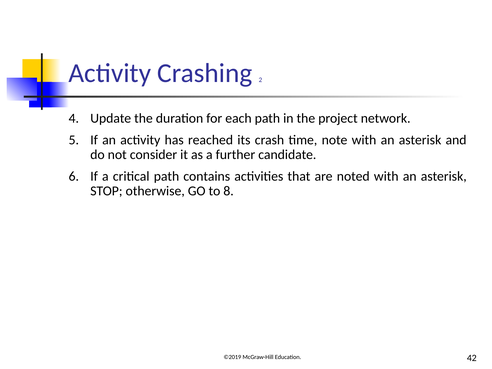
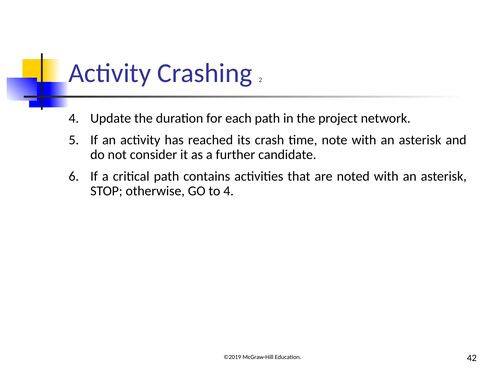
to 8: 8 -> 4 (229, 191)
